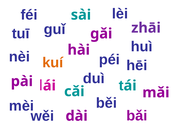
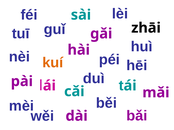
zhāi colour: purple -> black (146, 28)
